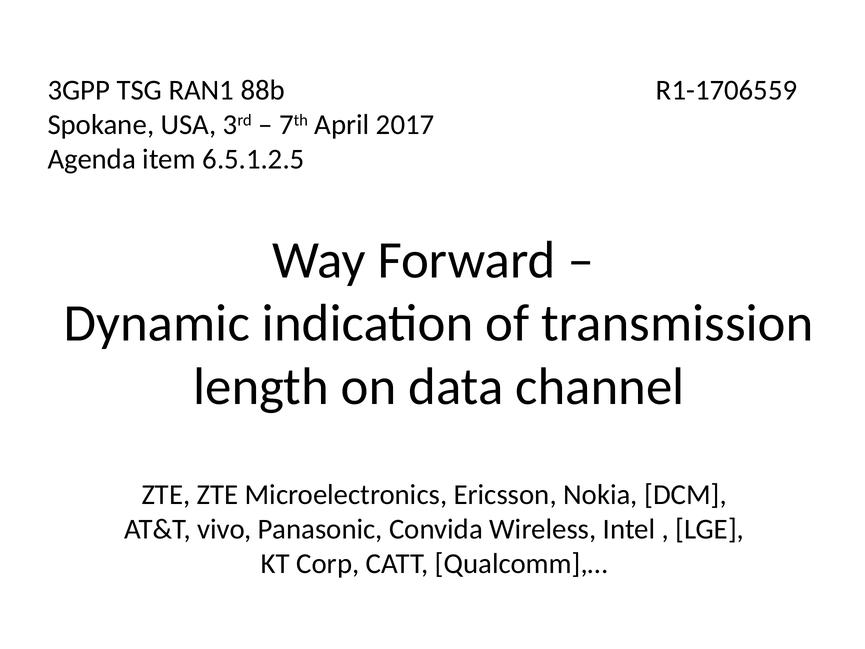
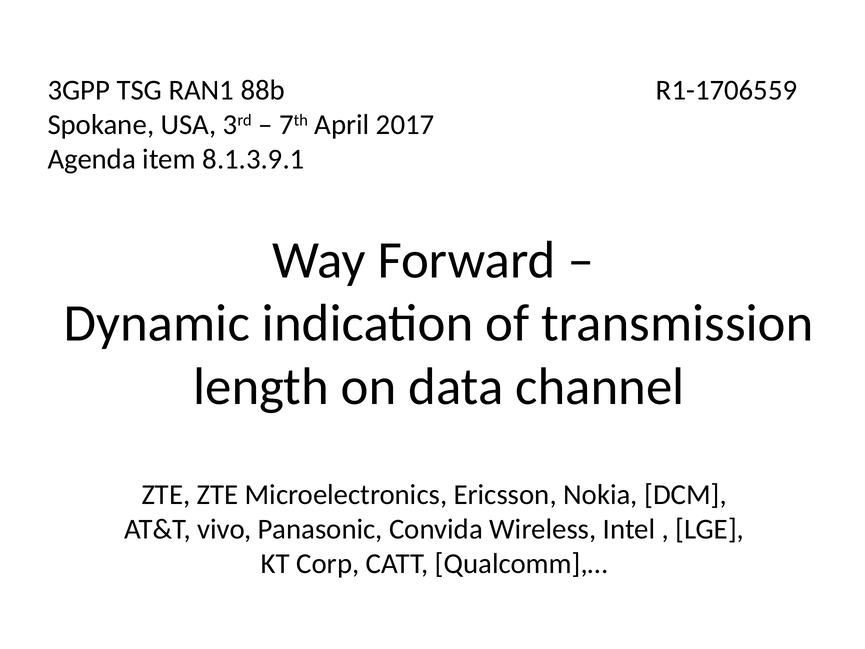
6.5.1.2.5: 6.5.1.2.5 -> 8.1.3.9.1 (253, 159)
